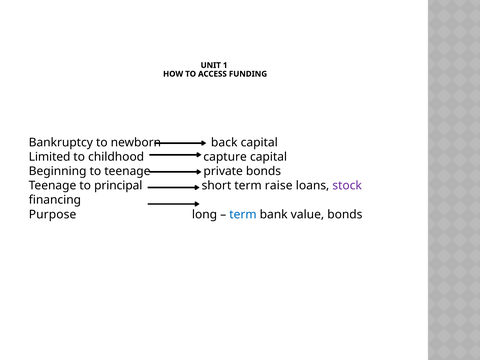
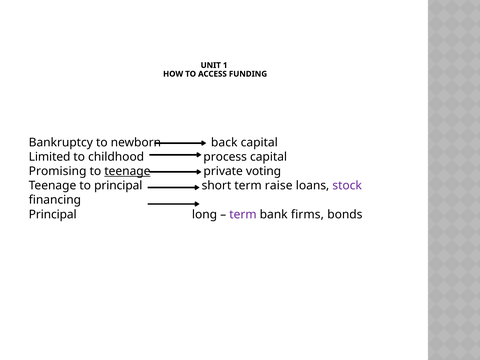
capture: capture -> process (225, 157)
Beginning: Beginning -> Promising (58, 171)
teenage underline: none -> present (127, 171)
private bonds: bonds -> voting (264, 171)
Purpose: Purpose -> Principal (53, 214)
term colour: blue -> purple (243, 214)
value: value -> firms (307, 214)
